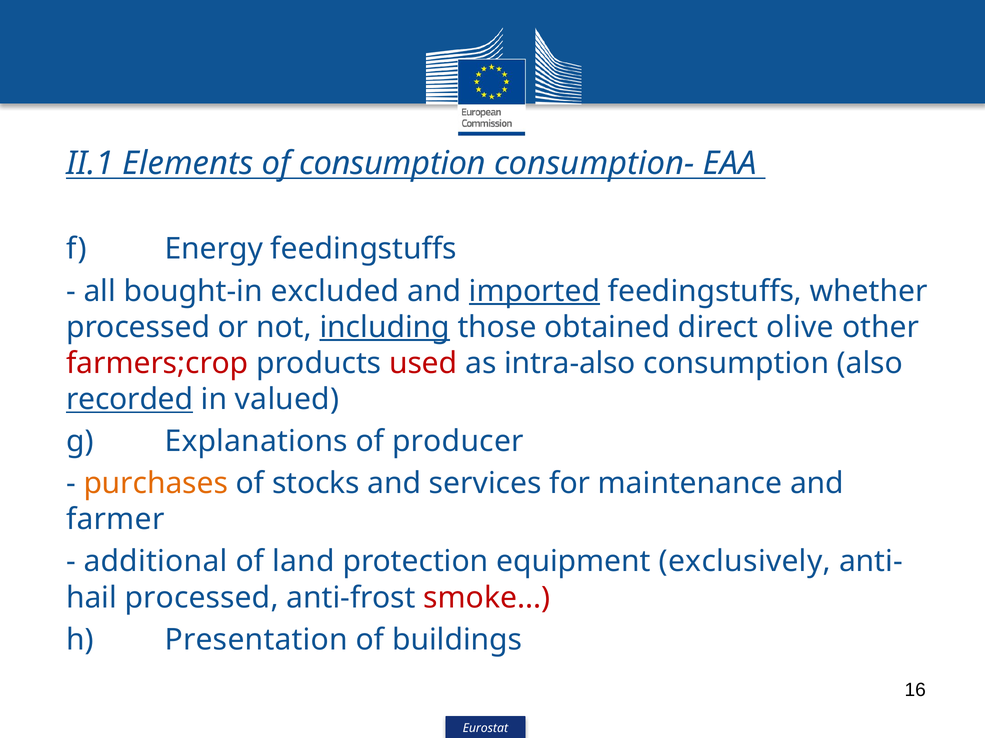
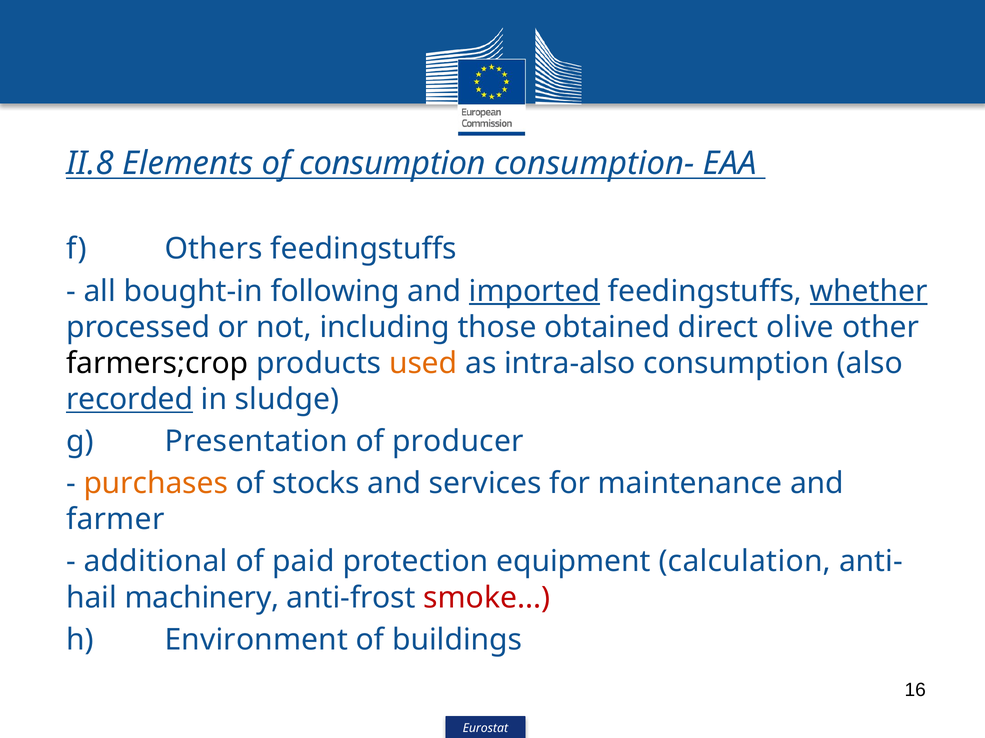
II.1: II.1 -> II.8 (90, 164)
Energy: Energy -> Others (214, 249)
excluded: excluded -> following (335, 291)
whether underline: none -> present (869, 291)
including underline: present -> none (385, 327)
farmers;crop colour: red -> black (157, 364)
used colour: red -> orange (423, 364)
valued: valued -> sludge (287, 400)
Explanations: Explanations -> Presentation (256, 442)
land: land -> paid (303, 562)
exclusively: exclusively -> calculation (745, 562)
processed: processed -> machinery (202, 598)
Presentation: Presentation -> Environment (256, 640)
